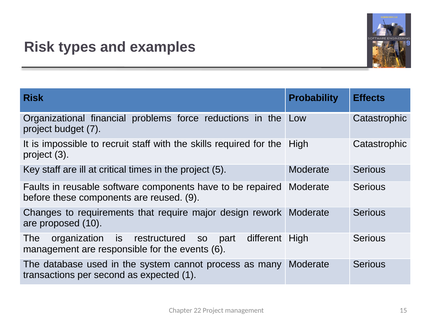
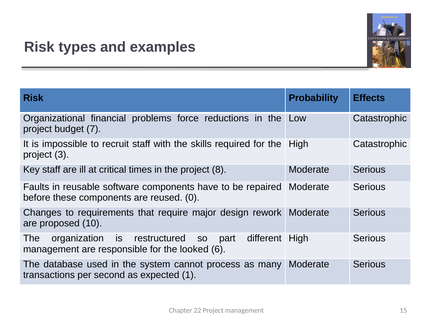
5: 5 -> 8 (219, 170)
9: 9 -> 0 (192, 198)
events: events -> looked (194, 249)
